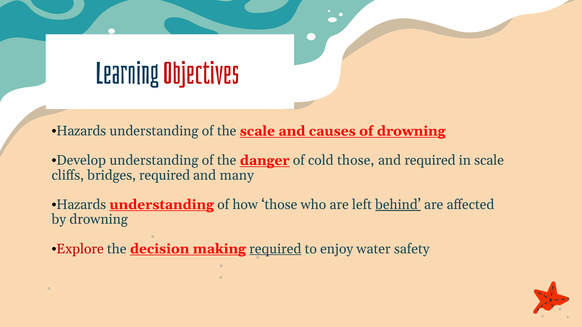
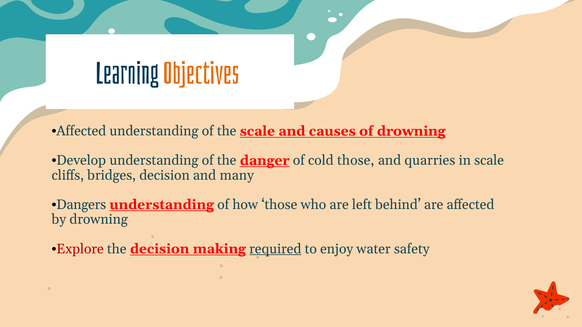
Objectives colour: red -> orange (201, 74)
Hazards: Hazards -> Affected (81, 131)
and required: required -> quarries (430, 161)
bridges required: required -> decision (164, 175)
Hazards: Hazards -> Dangers (81, 205)
behind underline: present -> none (398, 205)
